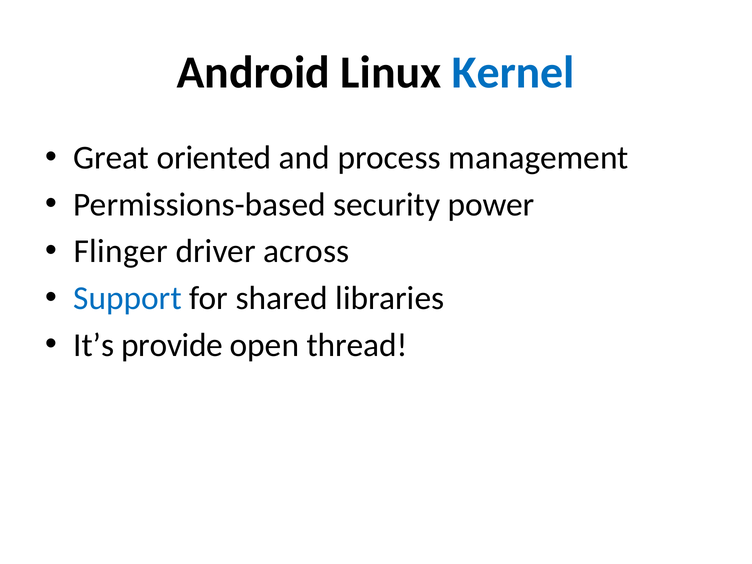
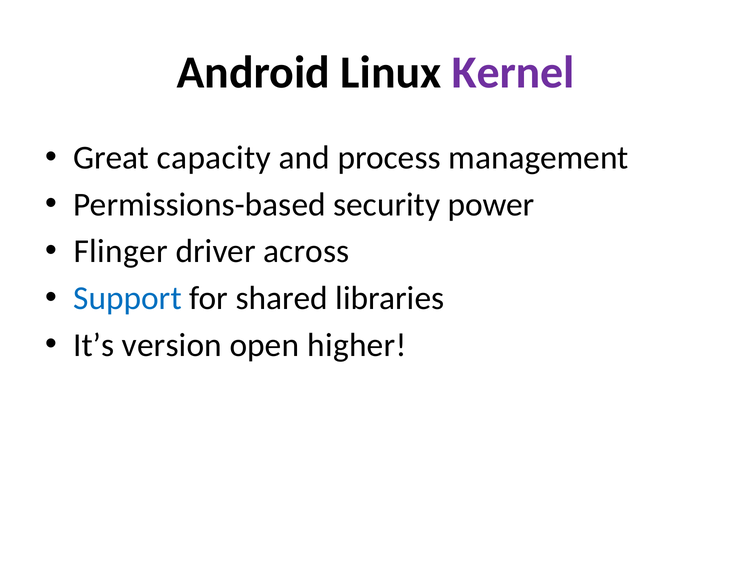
Kernel colour: blue -> purple (513, 73)
oriented: oriented -> capacity (214, 158)
provide: provide -> version (172, 345)
thread: thread -> higher (357, 345)
